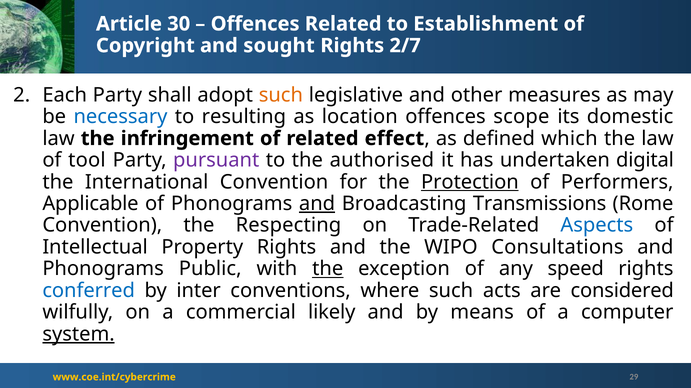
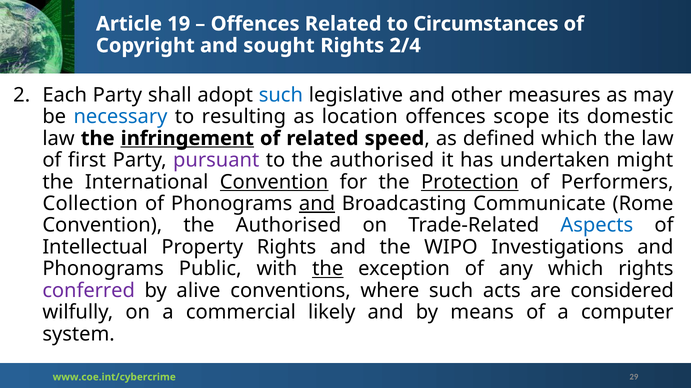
30: 30 -> 19 (179, 24)
Establishment: Establishment -> Circumstances (486, 24)
2/7: 2/7 -> 2/4 (405, 46)
such colour: orange -> blue (281, 95)
infringement underline: none -> present (187, 139)
effect: effect -> speed (394, 139)
tool: tool -> first (87, 160)
digital: digital -> might (645, 160)
Convention underline: none -> present (274, 182)
Applicable: Applicable -> Collection (90, 204)
Transmissions: Transmissions -> Communicate (539, 204)
Convention the Respecting: Respecting -> Authorised (288, 226)
Consultations: Consultations -> Investigations (558, 248)
any speed: speed -> which (576, 269)
conferred colour: blue -> purple (89, 291)
inter: inter -> alive (198, 291)
system underline: present -> none (79, 335)
www.coe.int/cybercrime colour: yellow -> light green (114, 378)
